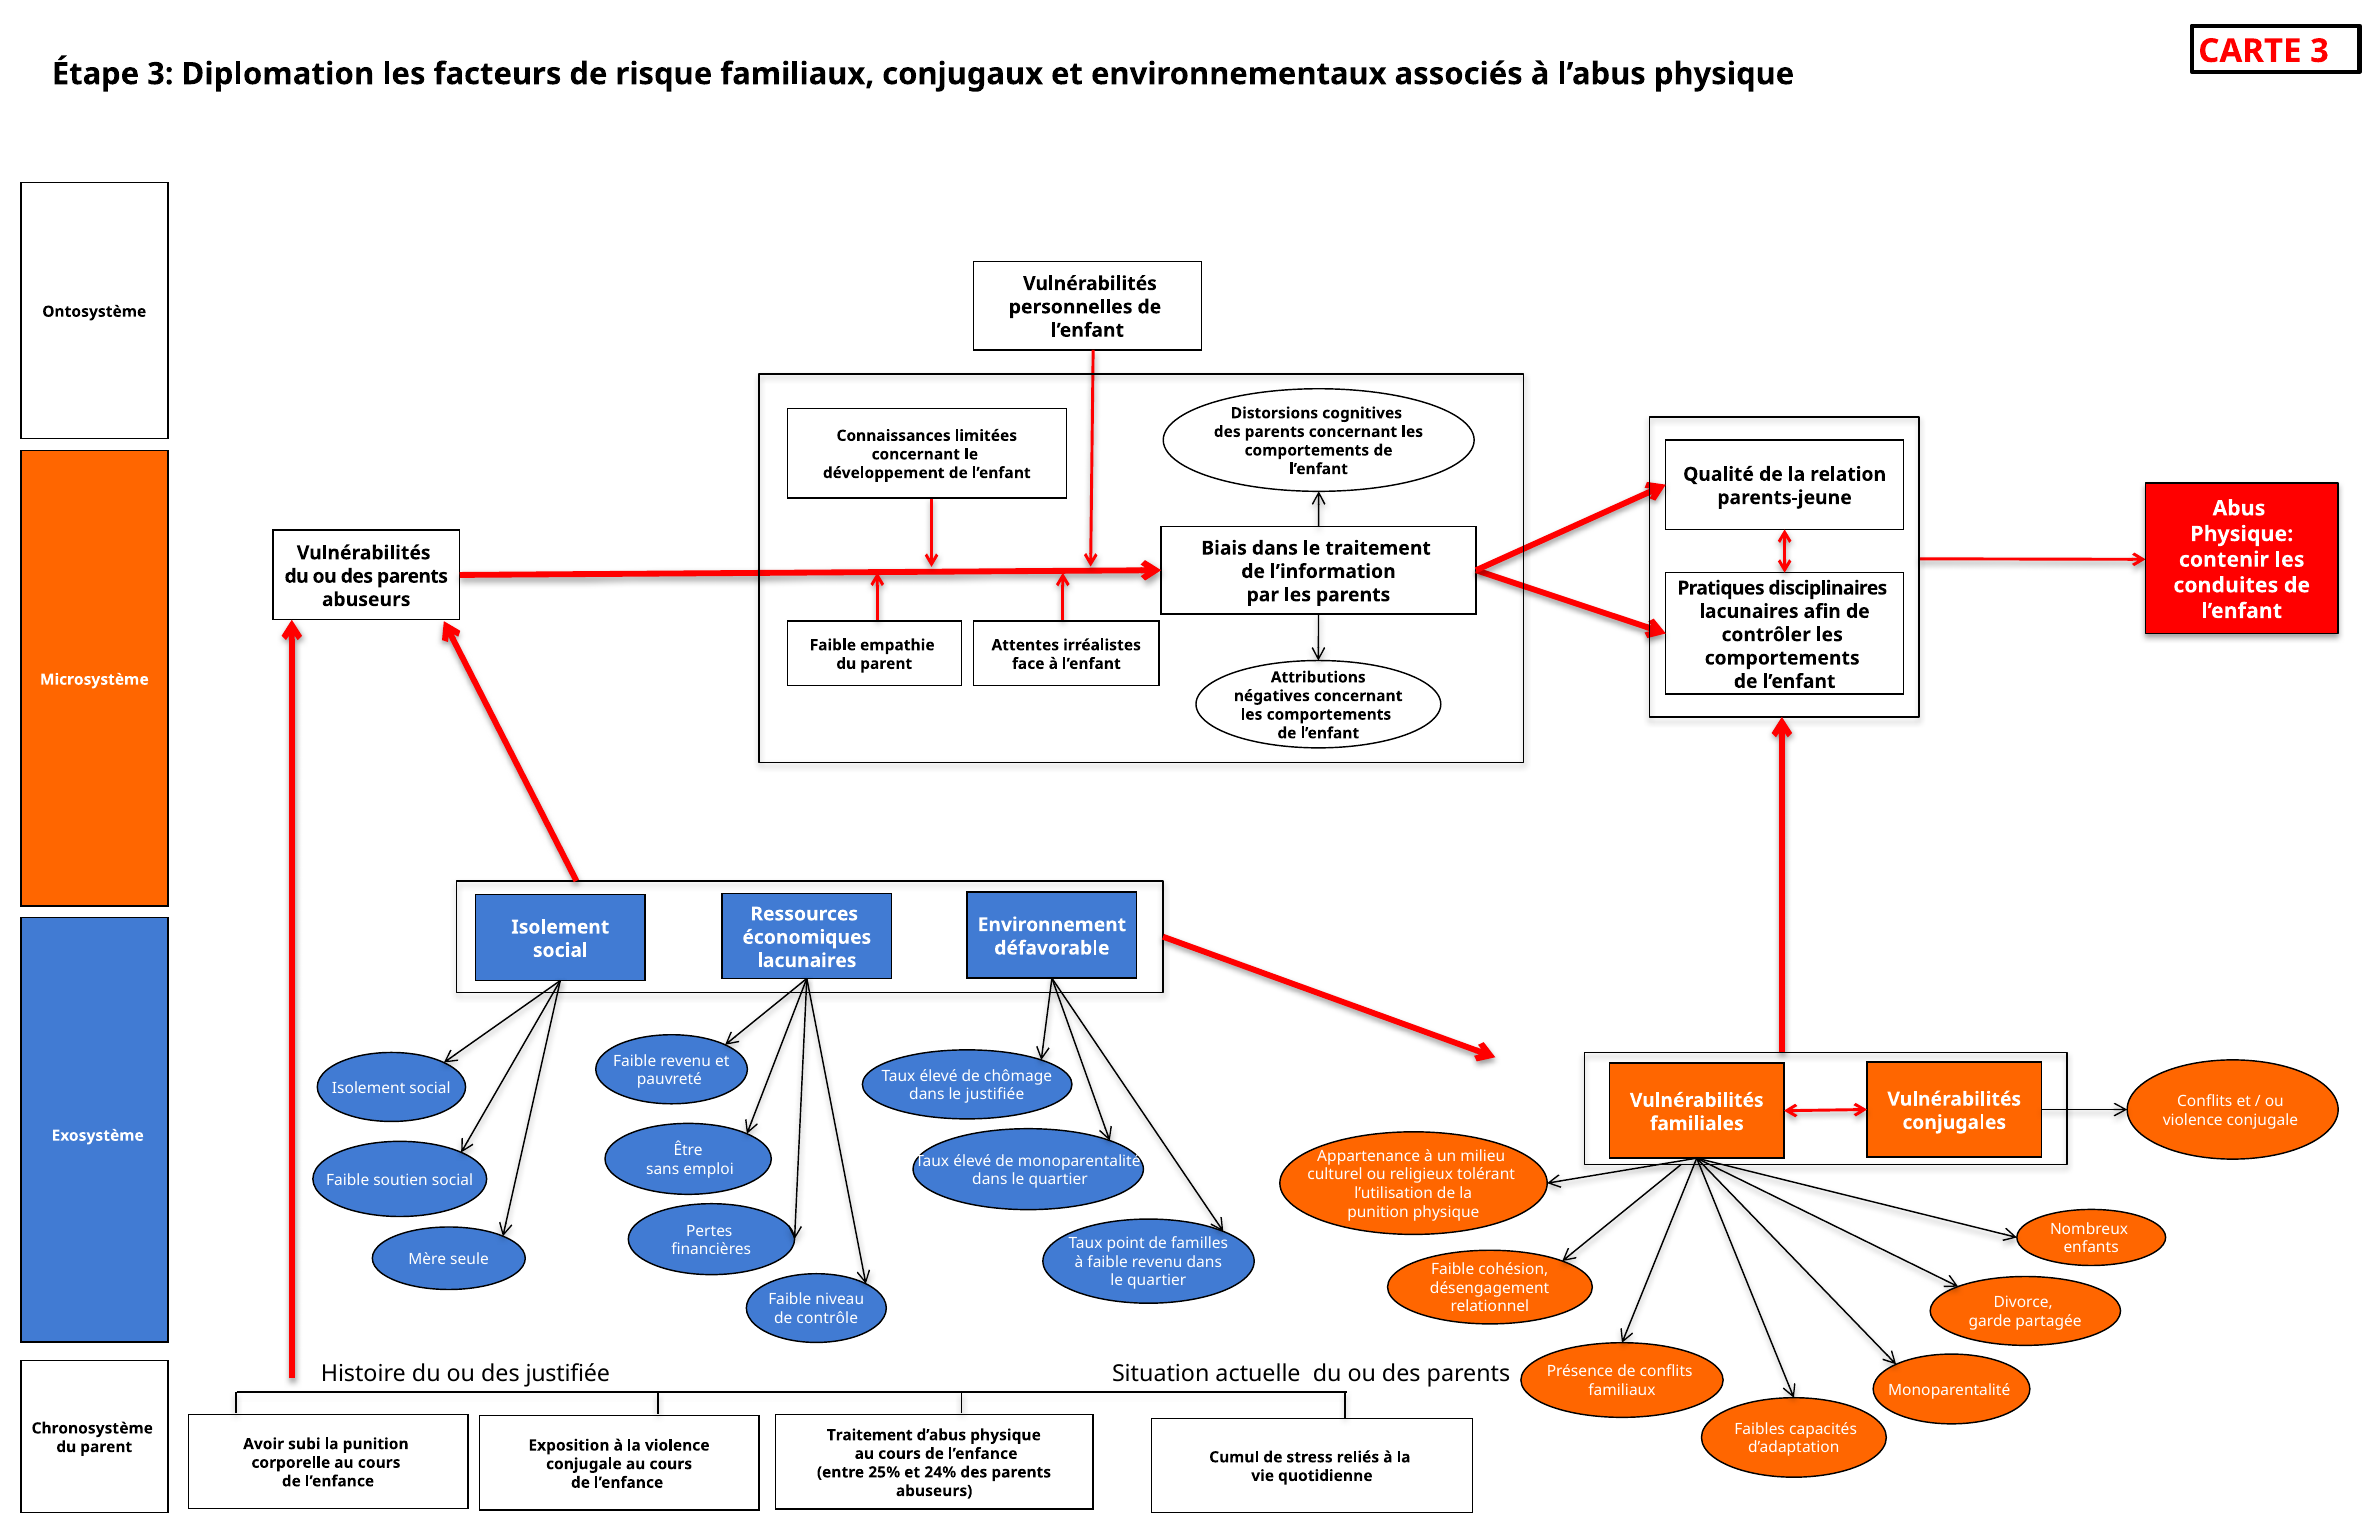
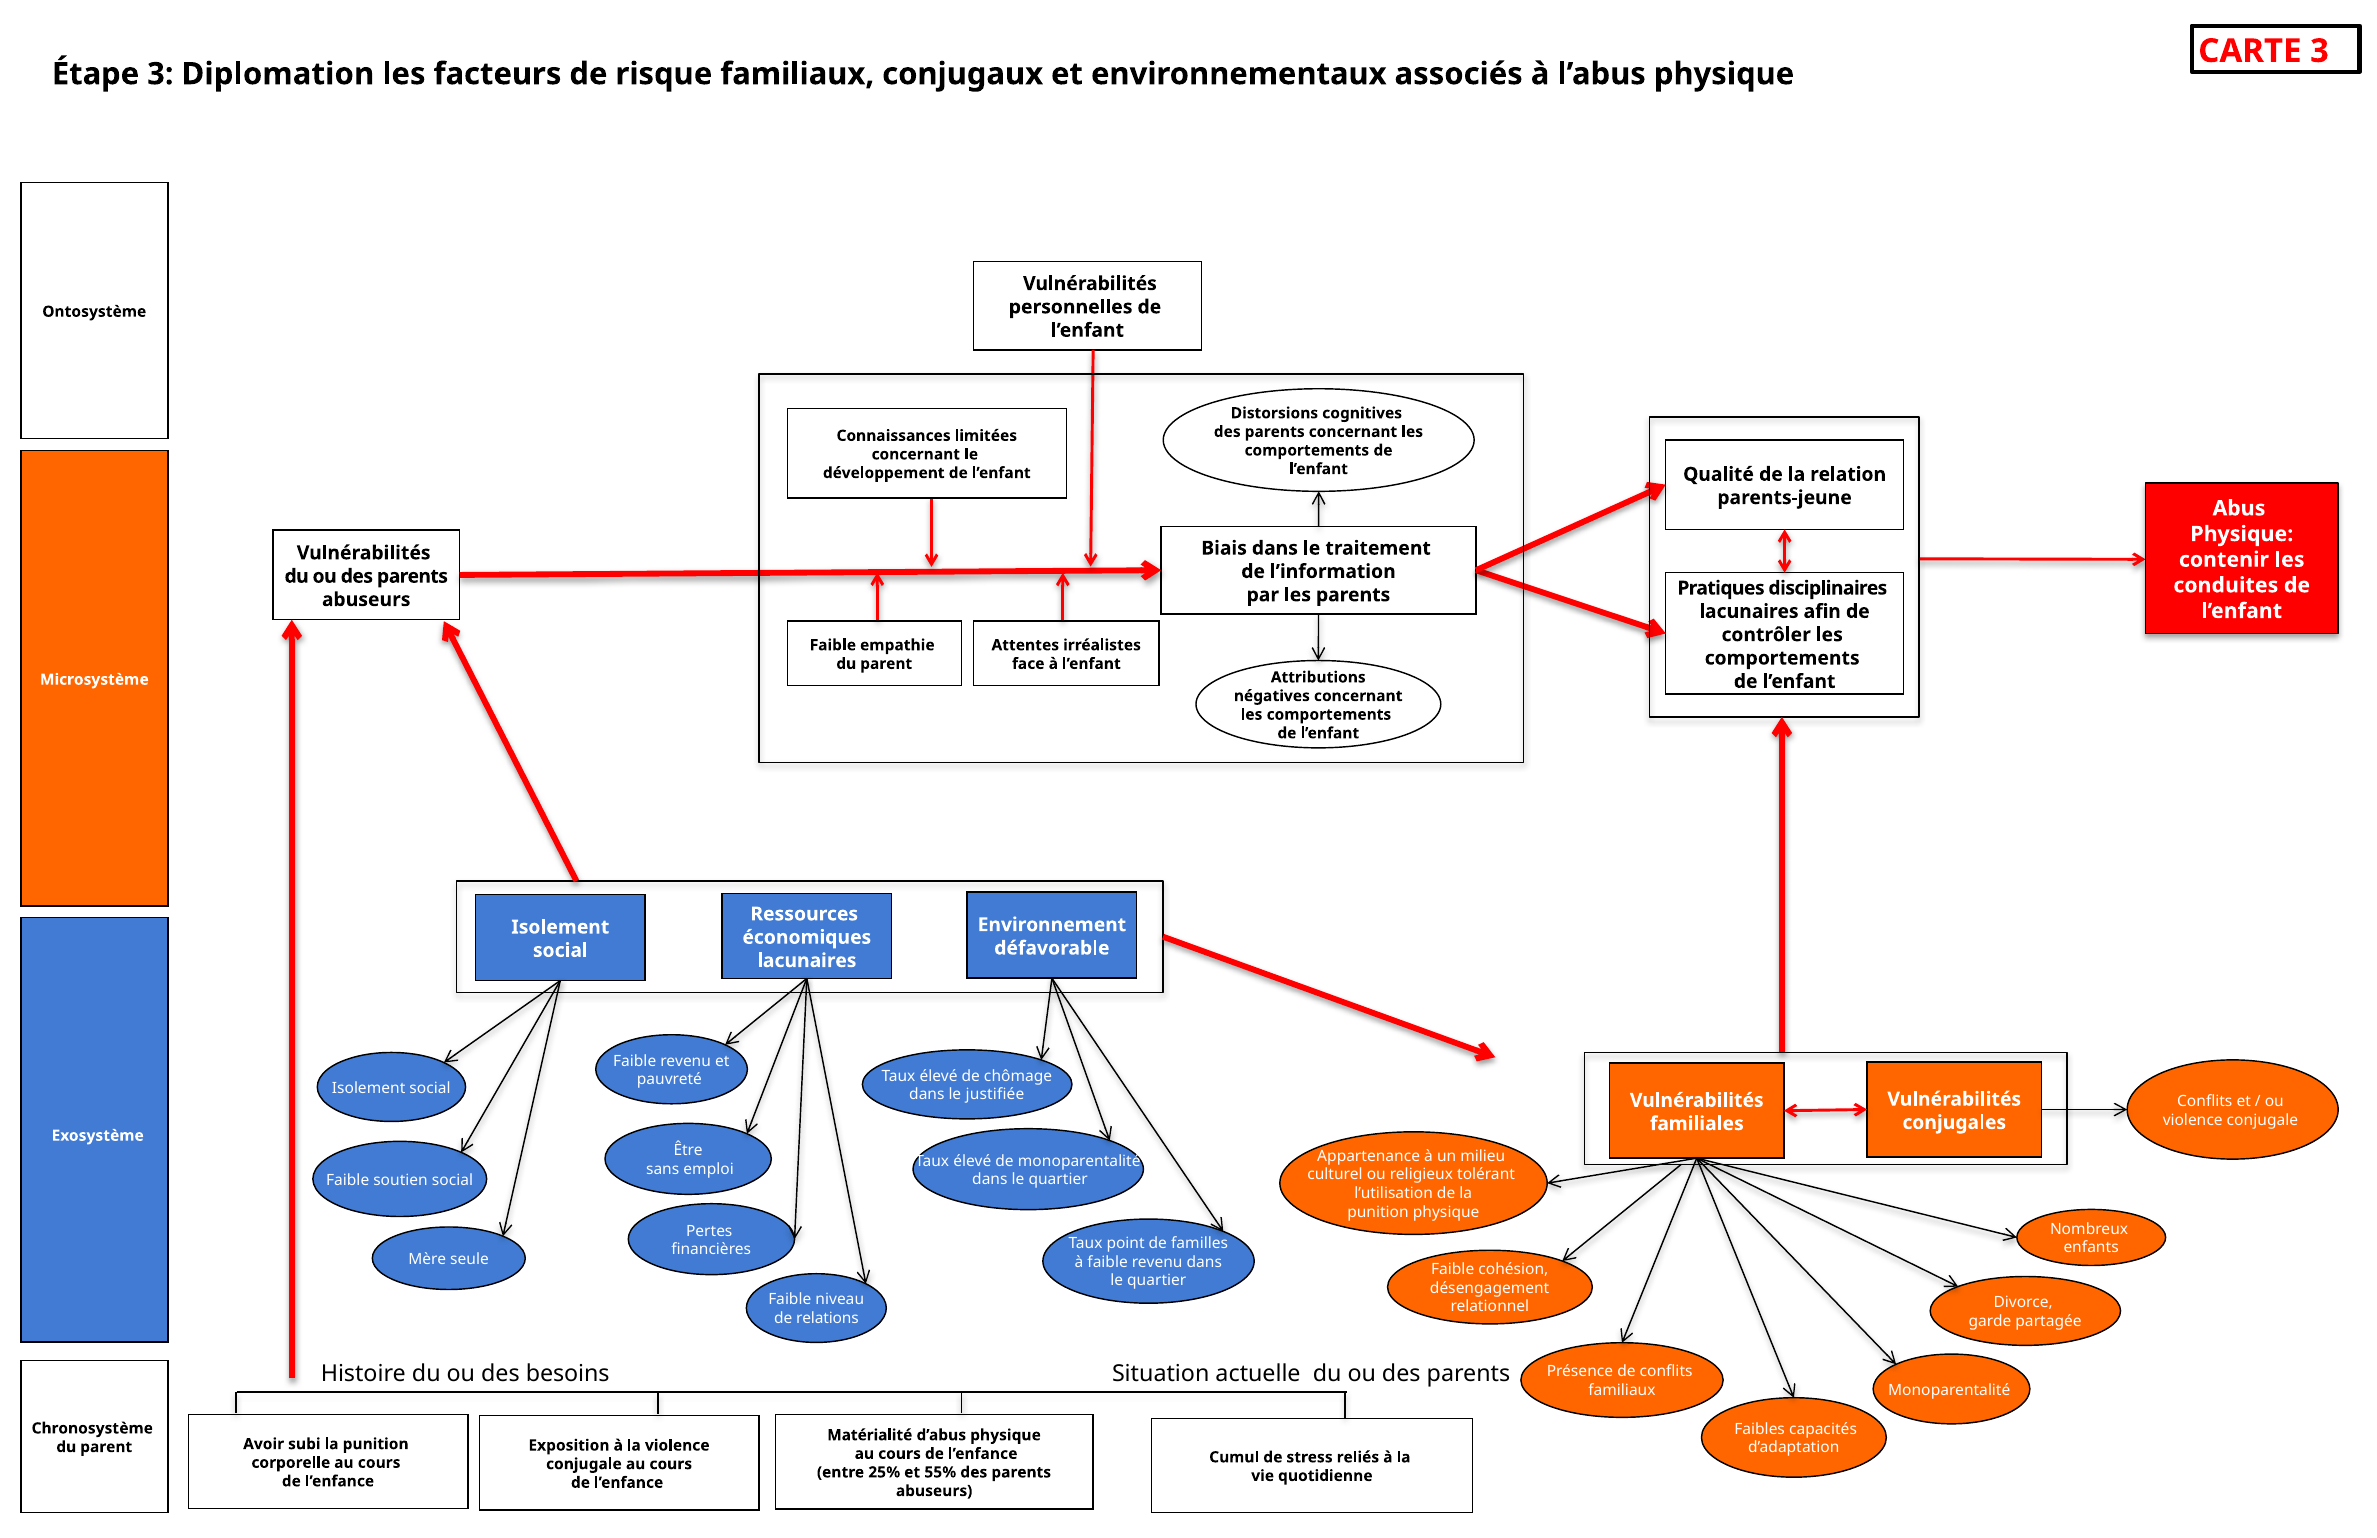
contrôle: contrôle -> relations (827, 1319)
des justifiée: justifiée -> besoins (568, 1374)
Traitement: Traitement -> Matérialité (870, 1436)
24%: 24% -> 55% (940, 1473)
